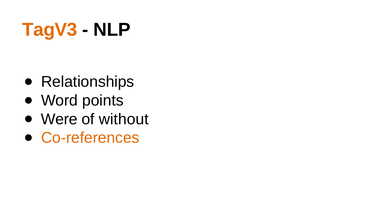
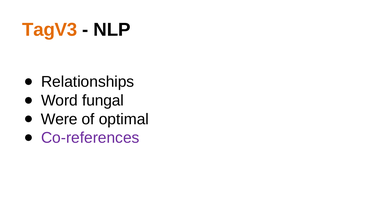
points: points -> fungal (103, 100)
without: without -> optimal (124, 119)
Co-references colour: orange -> purple (90, 138)
